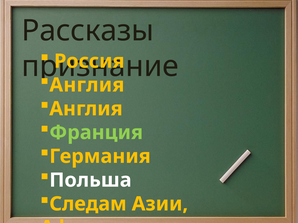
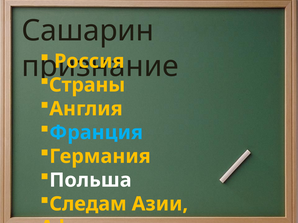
Рассказы: Рассказы -> Сашарин (88, 31)
Англия: Англия -> Страны (87, 85)
Франция colour: light green -> light blue (96, 133)
